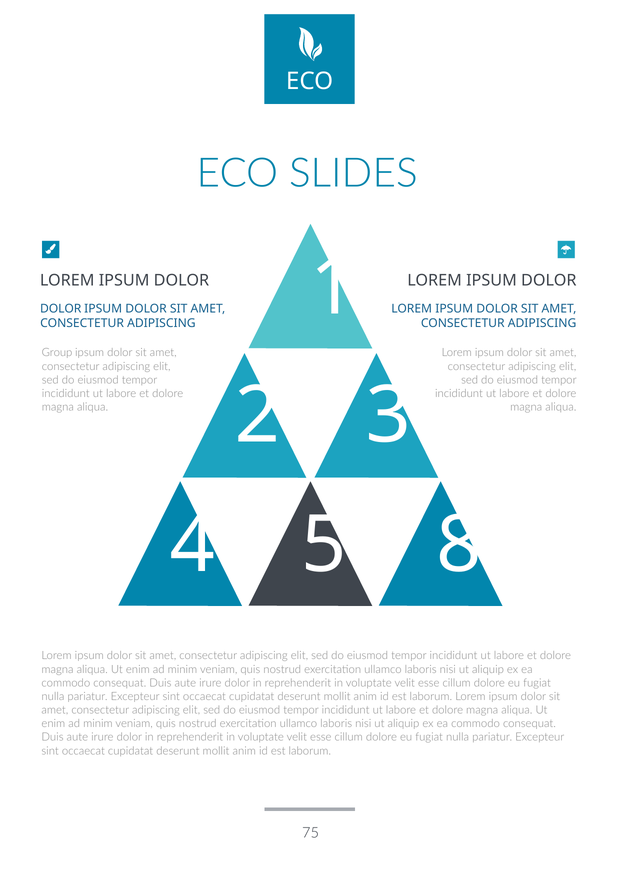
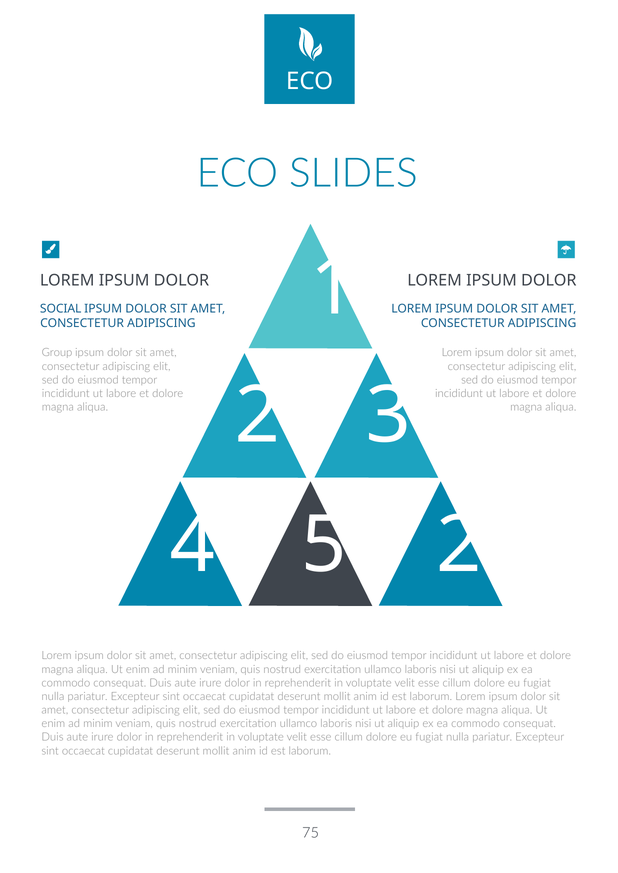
DOLOR: DOLOR -> SOCIAL (61, 309)
5 8: 8 -> 2 (459, 545)
